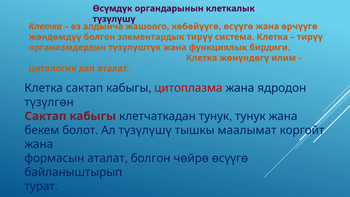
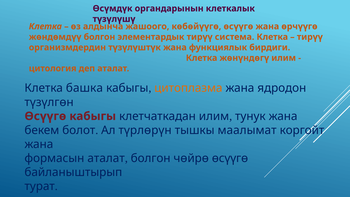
Клетка сактап: сактап -> башка (84, 88)
цитоплазма colour: red -> orange (188, 88)
Сактап: Сактап -> Өсүүгө (45, 116)
клетчаткадан тунук: тунук -> илим (214, 116)
Ал түзүлүшү: түзүлүшү -> түрлөрүн (145, 130)
